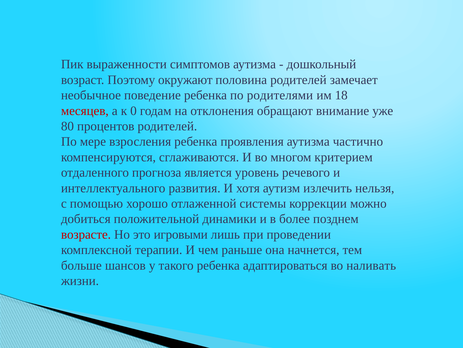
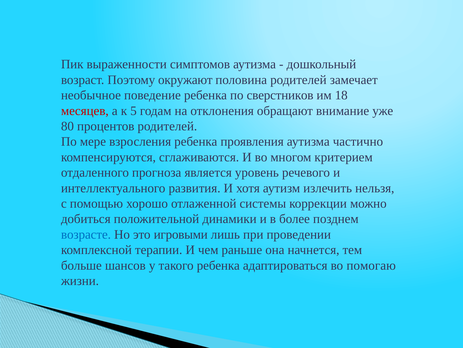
родителями: родителями -> сверстников (280, 95)
0: 0 -> 5 (134, 111)
возрасте colour: red -> blue (86, 234)
наливать: наливать -> помогаю (371, 265)
